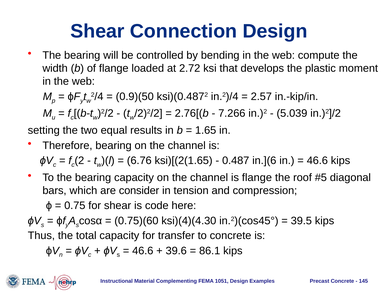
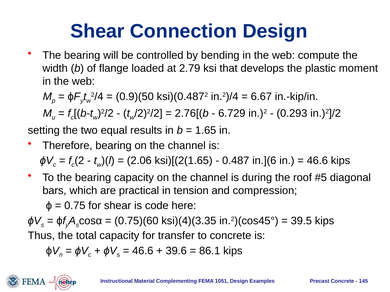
2.72: 2.72 -> 2.79 (190, 68)
2.57: 2.57 -> 6.67 (261, 97)
7.266: 7.266 -> 6.729 (232, 114)
5.039: 5.039 -> 0.293 (292, 114)
6.76: 6.76 -> 2.06 (139, 161)
is flange: flange -> during (257, 178)
consider: consider -> practical (139, 191)
ksi)(4)(4.30: ksi)(4)(4.30 -> ksi)(4)(3.35 (189, 221)
